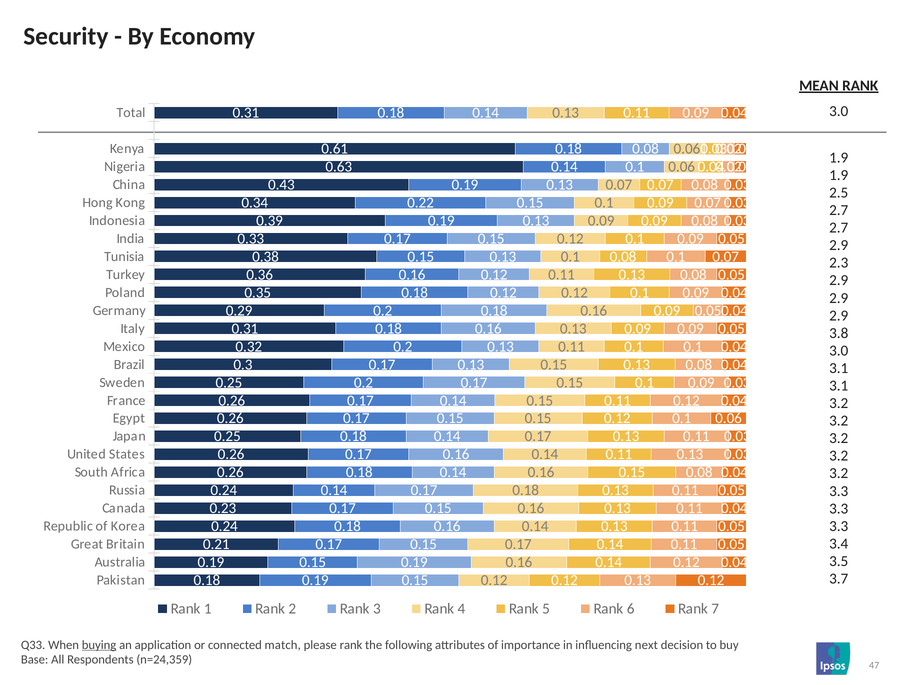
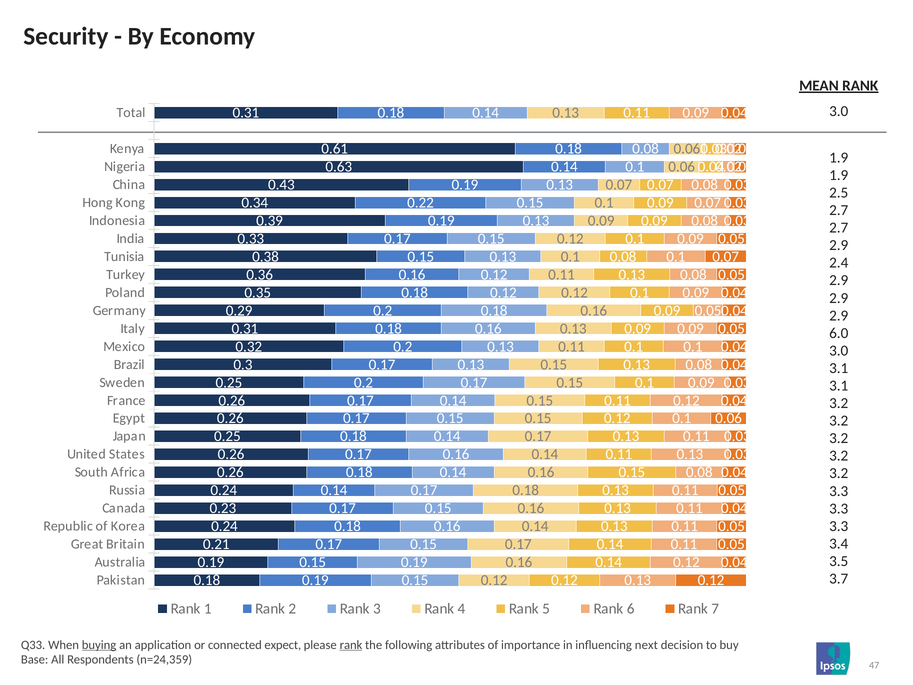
2.3: 2.3 -> 2.4 (839, 263)
3.8: 3.8 -> 6.0 (839, 333)
match: match -> expect (283, 645)
rank underline: none -> present (351, 645)
